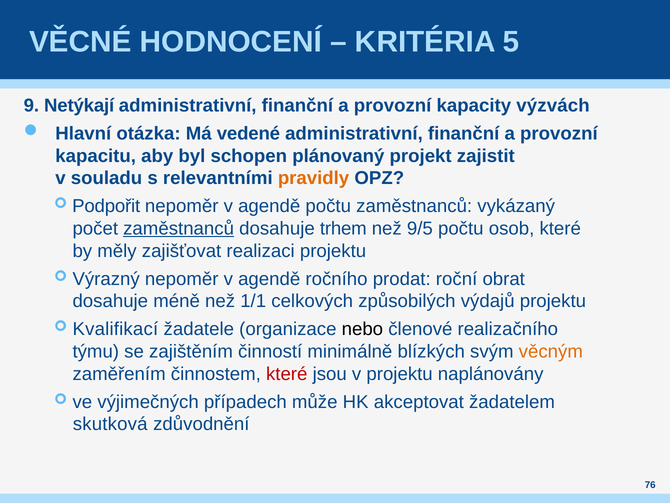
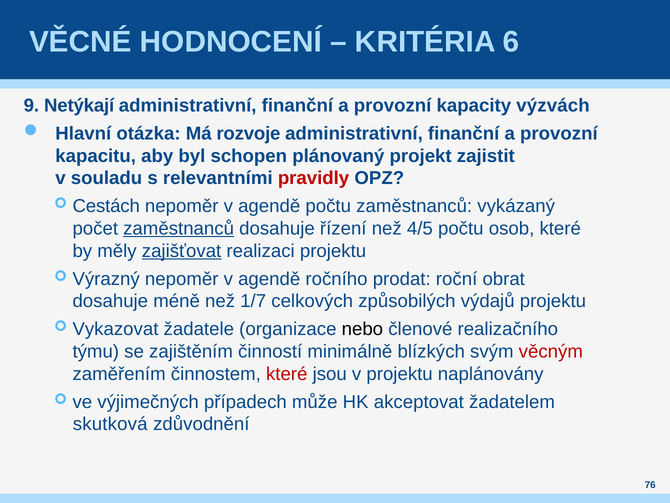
5: 5 -> 6 (511, 42)
vedené: vedené -> rozvoje (248, 133)
pravidly colour: orange -> red (314, 178)
Podpořit: Podpořit -> Cestách (106, 206)
trhem: trhem -> řízení (343, 228)
9/5: 9/5 -> 4/5 (420, 228)
zajišťovat underline: none -> present (182, 251)
1/1: 1/1 -> 1/7 (253, 301)
Kvalifikací: Kvalifikací -> Vykazovat (115, 329)
věcným colour: orange -> red (551, 351)
